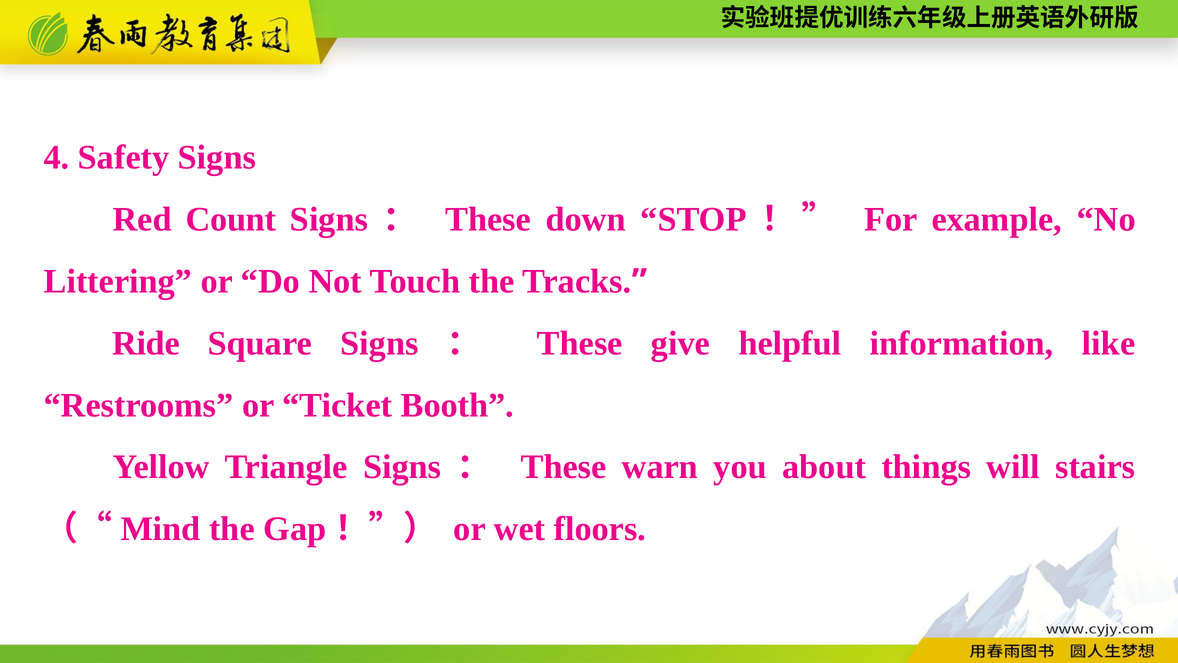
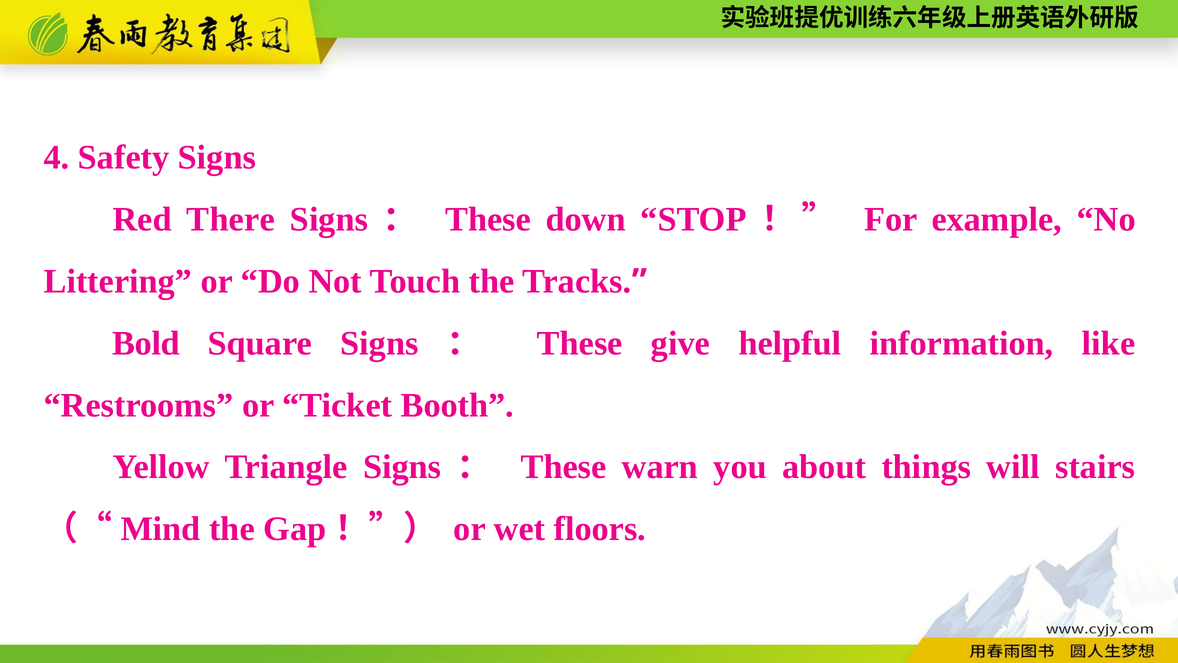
Count: Count -> There (231, 219)
Ride: Ride -> Bold (146, 343)
